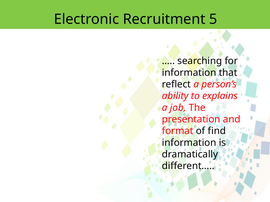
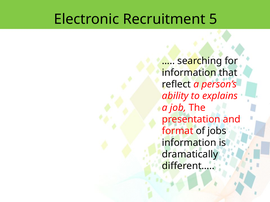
find: find -> jobs (217, 131)
